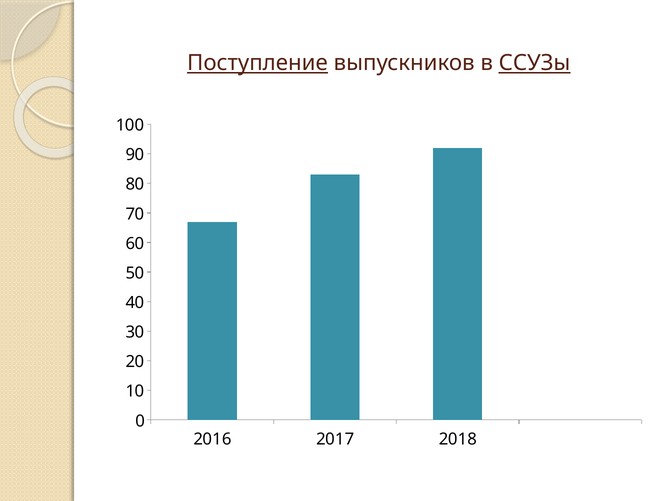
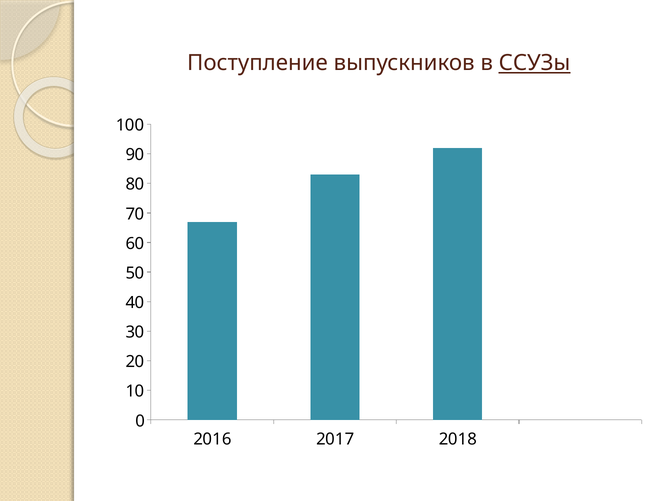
Поступление underline: present -> none (257, 63)
